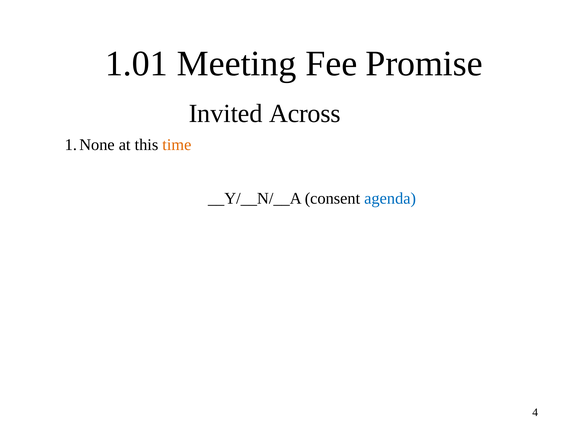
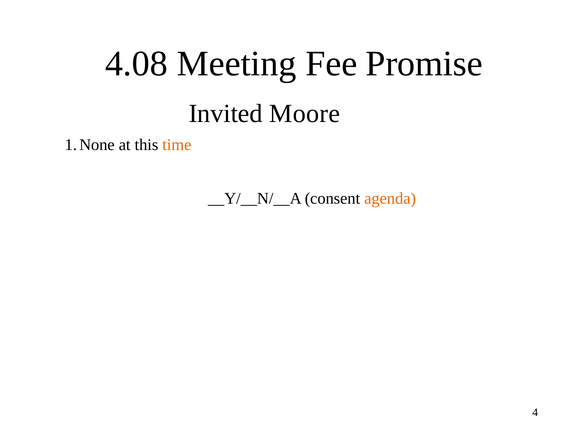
1.01: 1.01 -> 4.08 (136, 64)
Across: Across -> Moore (305, 113)
agenda colour: blue -> orange (390, 198)
